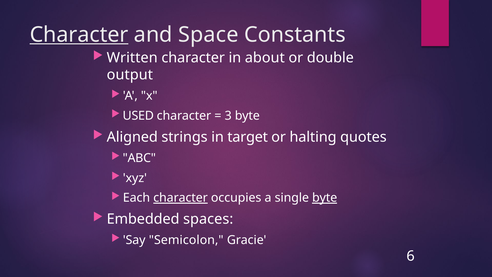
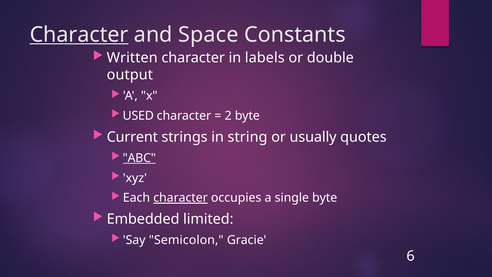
about: about -> labels (265, 58)
3: 3 -> 2 (228, 116)
Aligned: Aligned -> Current (132, 137)
target: target -> string (248, 137)
halting: halting -> usually (313, 137)
ABC underline: none -> present (139, 158)
byte underline: present -> none (325, 198)
spaces: spaces -> limited (208, 219)
